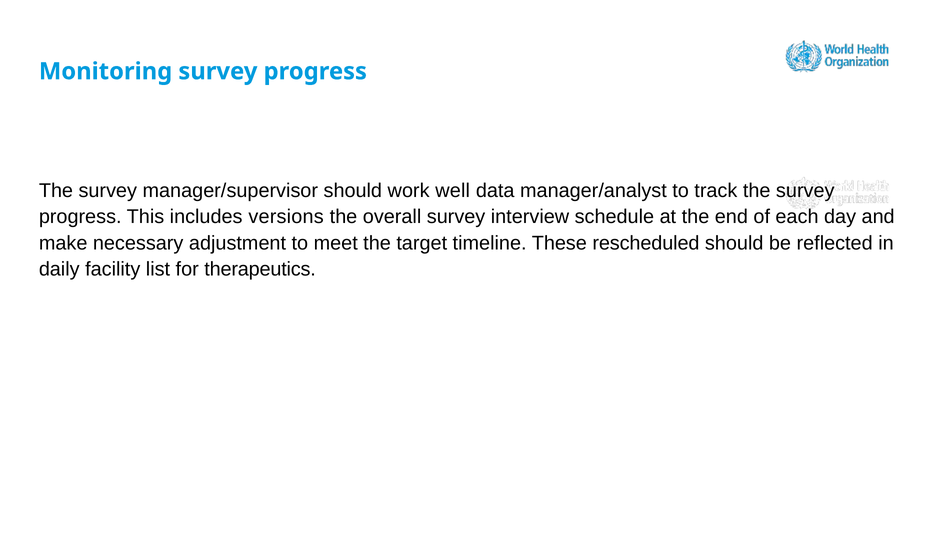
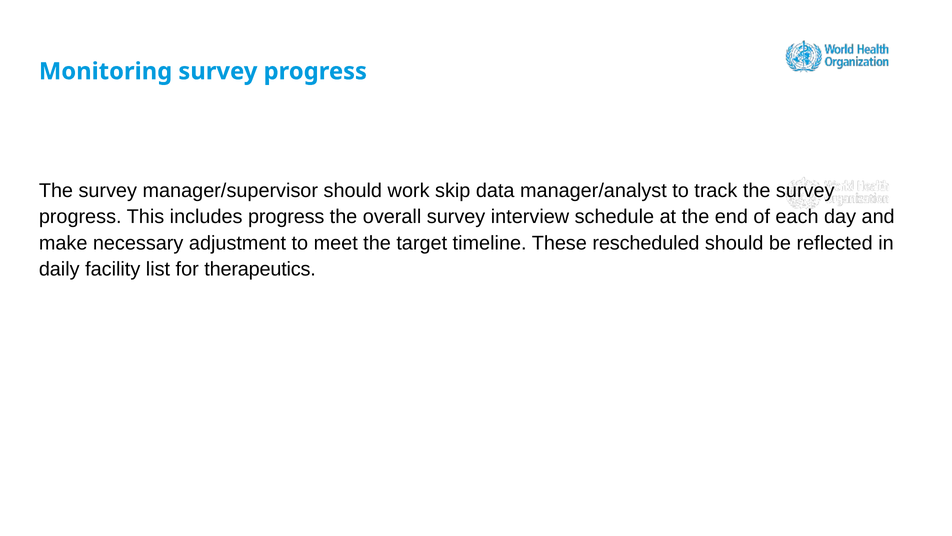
well: well -> skip (453, 190)
includes versions: versions -> progress (286, 217)
